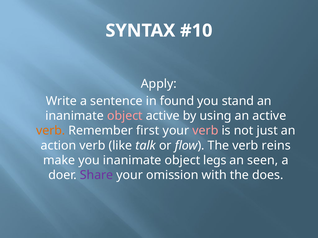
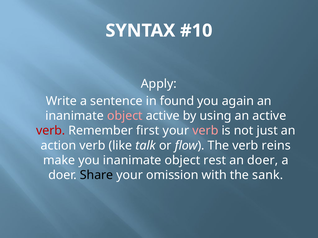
stand: stand -> again (238, 101)
verb colour: orange -> red (51, 131)
legs: legs -> rest (215, 161)
an seen: seen -> doer (263, 161)
Share colour: purple -> black (97, 175)
does: does -> sank (268, 175)
